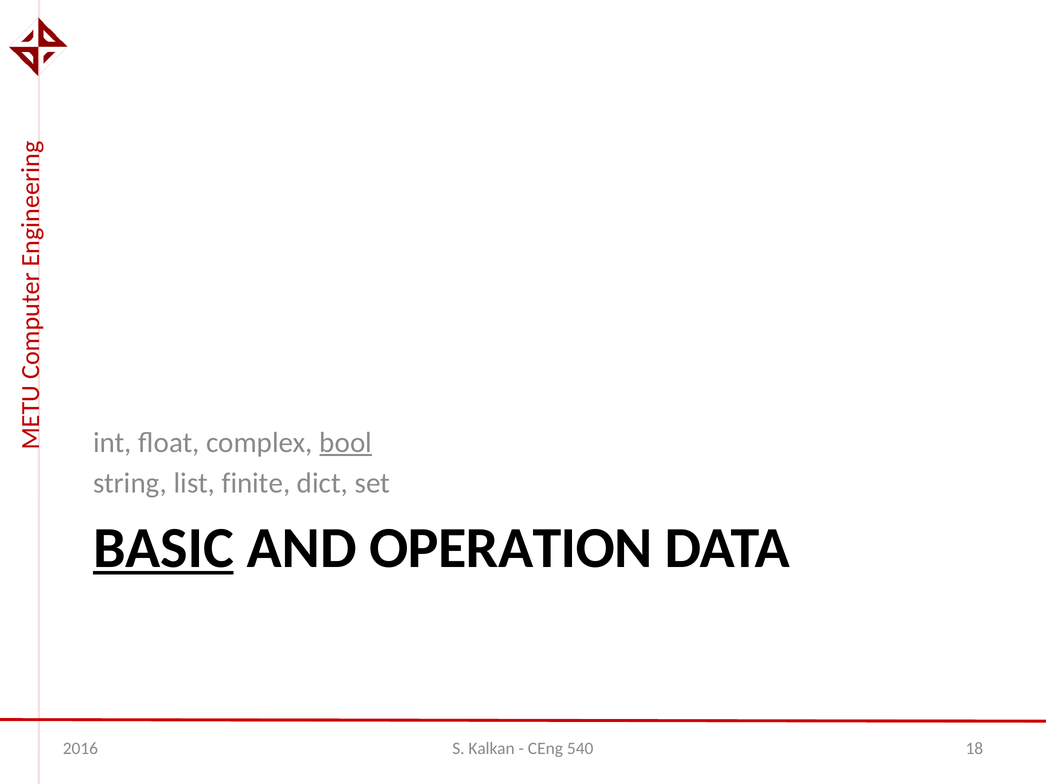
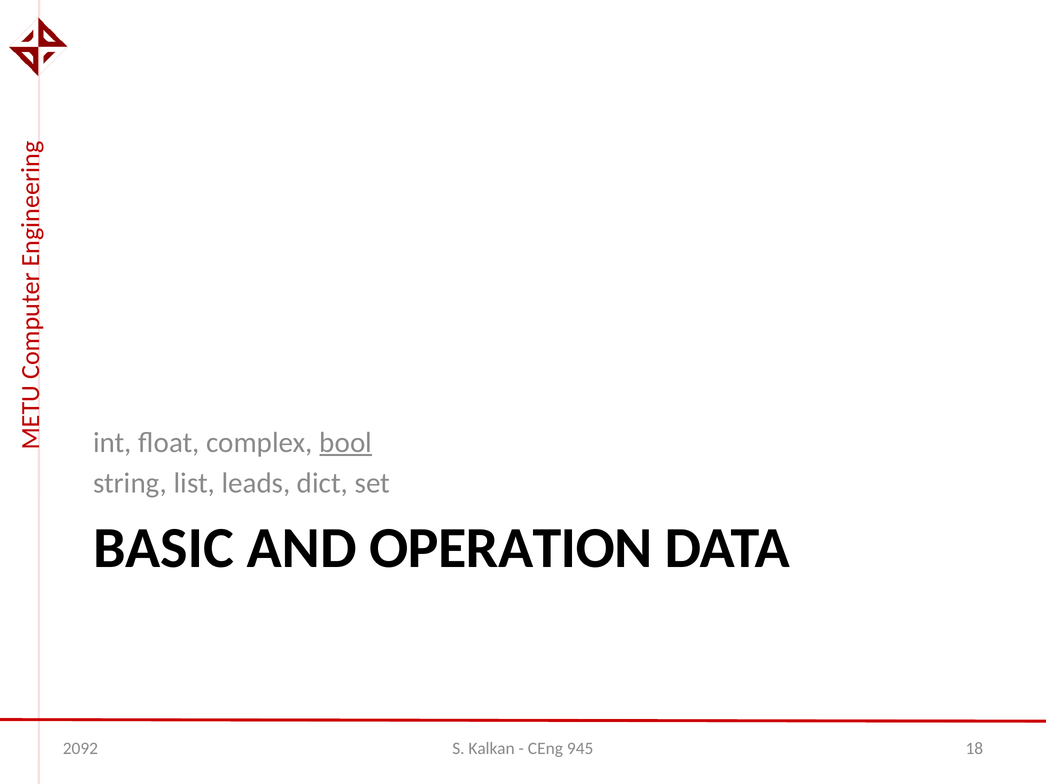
finite: finite -> leads (256, 483)
BASIC underline: present -> none (163, 548)
2016: 2016 -> 2092 (80, 749)
540: 540 -> 945 (580, 749)
